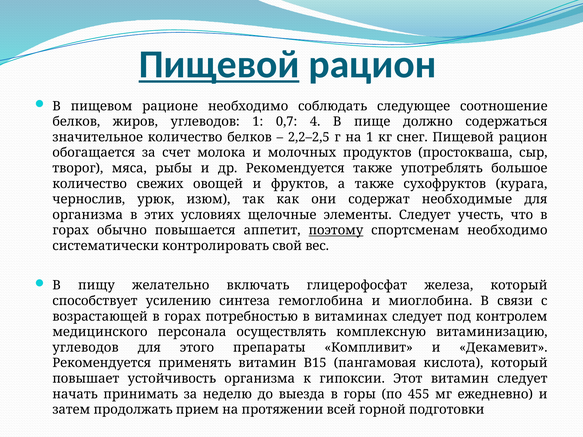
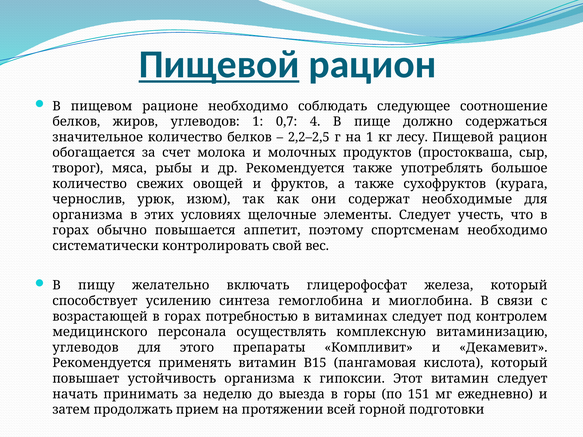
снег: снег -> лесу (412, 137)
поэтому underline: present -> none (336, 231)
455: 455 -> 151 (419, 394)
